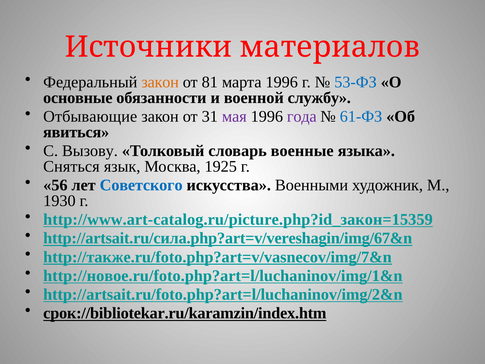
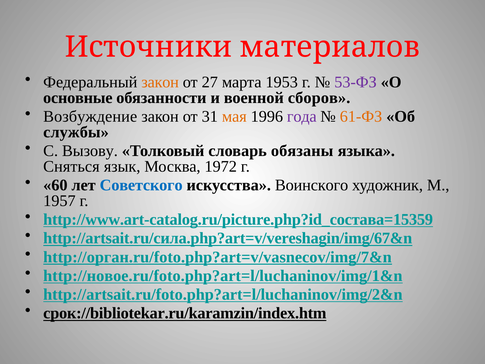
81: 81 -> 27 (210, 82)
марта 1996: 1996 -> 1953 (282, 82)
53-ФЗ colour: blue -> purple (355, 82)
службу: службу -> сборов (319, 98)
Отбывающие: Отбывающие -> Возбуждение (90, 117)
мая colour: purple -> orange (234, 117)
61-ФЗ colour: blue -> orange (361, 117)
явиться: явиться -> службы (76, 132)
военные: военные -> обязаны (302, 151)
1925: 1925 -> 1972 (221, 166)
56: 56 -> 60 (55, 185)
Военными: Военными -> Воинского (312, 185)
1930: 1930 -> 1957 (59, 201)
http://www.art-catalog.ru/picture.php?id_закон=15359: http://www.art-catalog.ru/picture.php?id_закон=15359 -> http://www.art-catalog.ru/picture.php?id_состава=15359 (238, 219)
http://также.ru/foto.php?art=v/vasnecov/img/7&n: http://также.ru/foto.php?art=v/vasnecov/img/7&n -> http://орган.ru/foto.php?art=v/vasnecov/img/7&n (217, 257)
